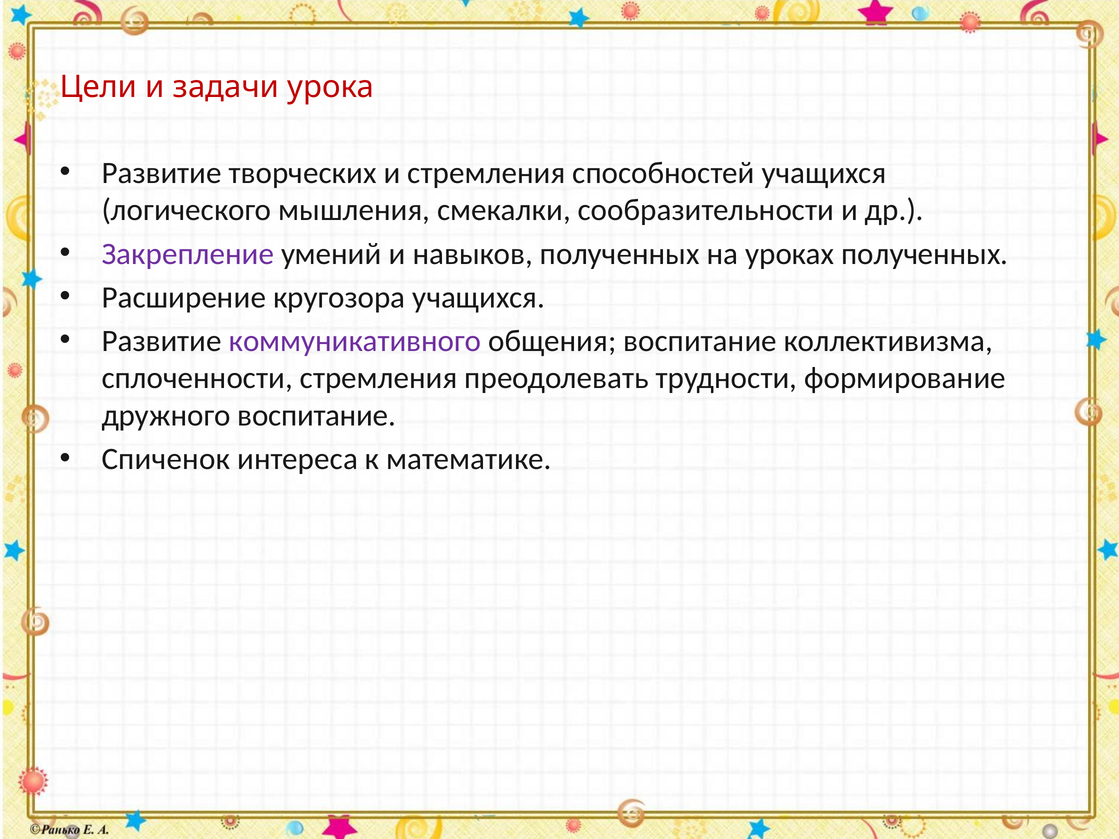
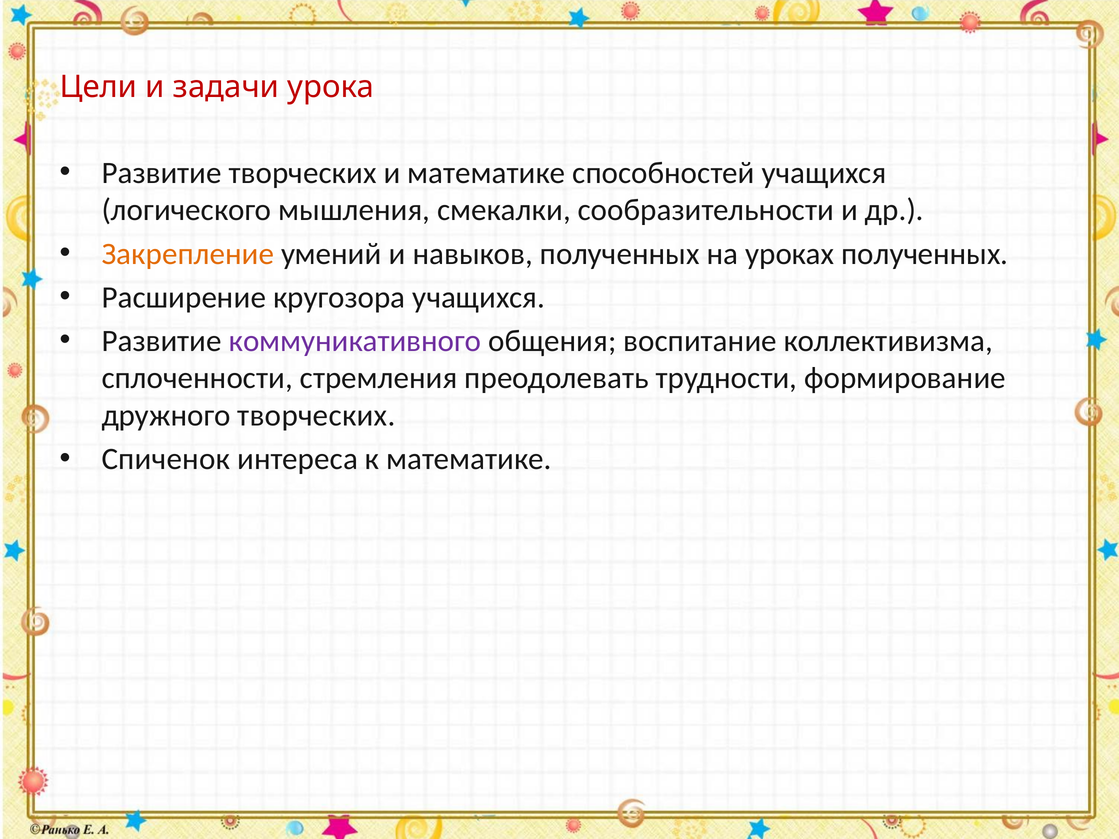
и стремления: стремления -> математике (486, 173)
Закрепление colour: purple -> orange (188, 254)
дружного воспитание: воспитание -> творческих (316, 416)
